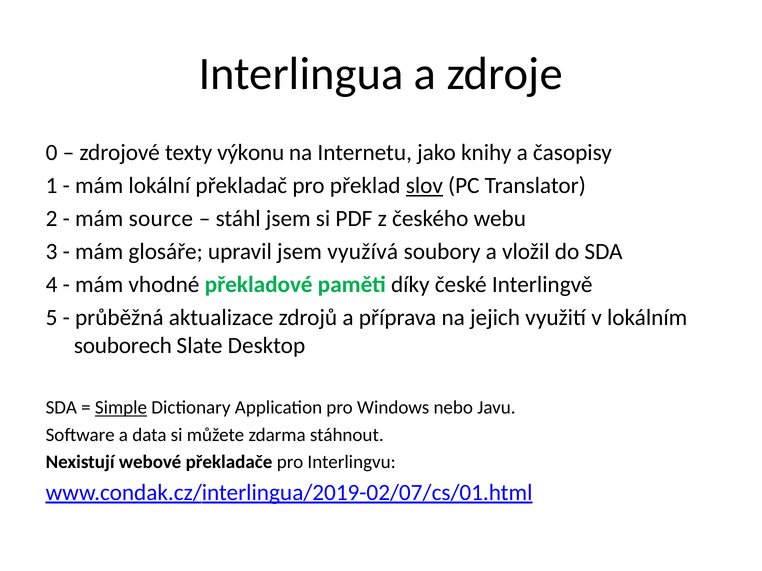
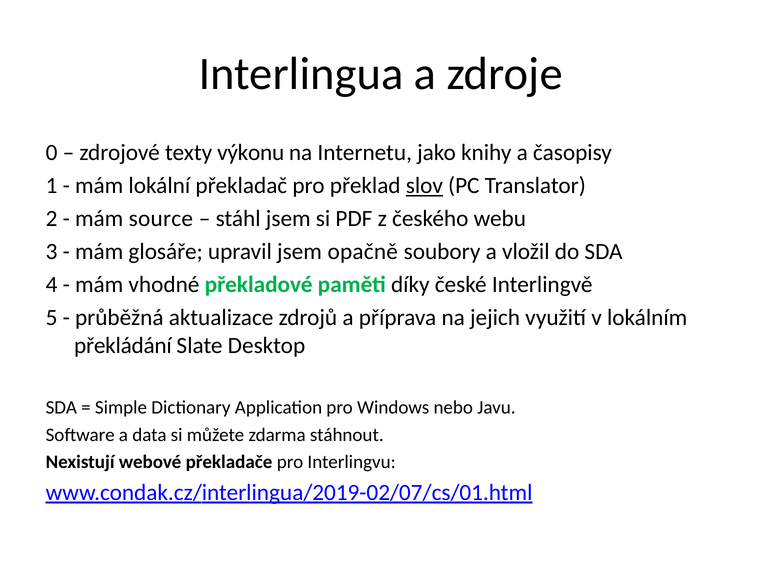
využívá: využívá -> opačně (363, 252)
souborech: souborech -> překládání (123, 346)
Simple underline: present -> none (121, 408)
